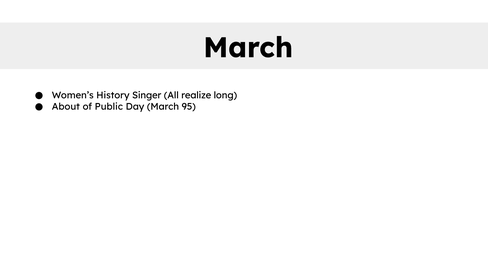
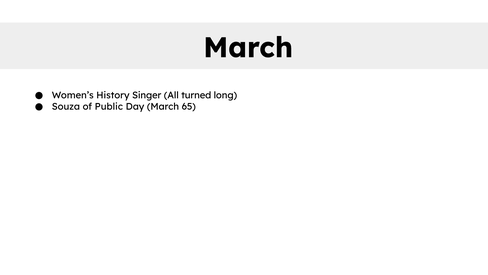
realize: realize -> turned (196, 95)
About: About -> Souza (66, 107)
95: 95 -> 65 (189, 107)
